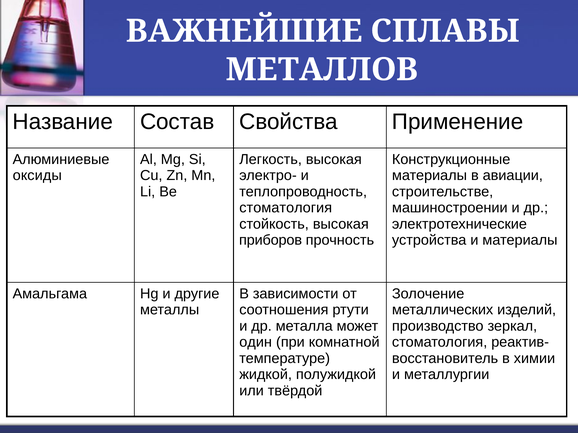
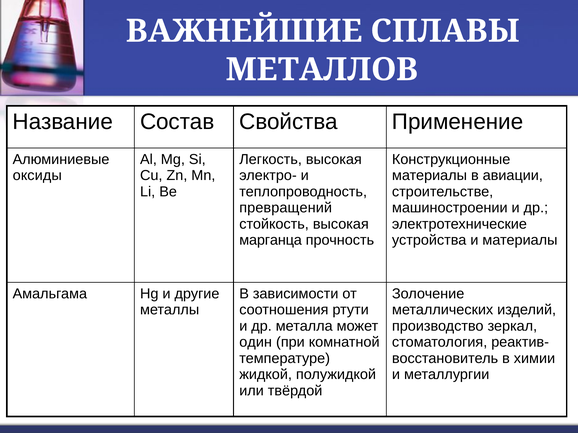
стоматология: стоматология -> превращений (286, 208)
приборов: приборов -> марганца (271, 240)
